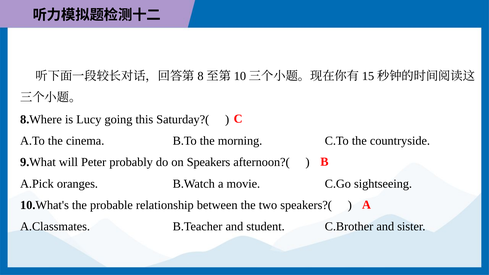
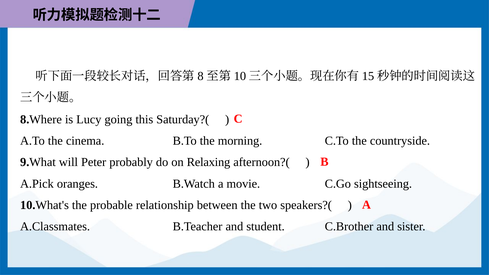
Speakers: Speakers -> Relaxing (209, 162)
